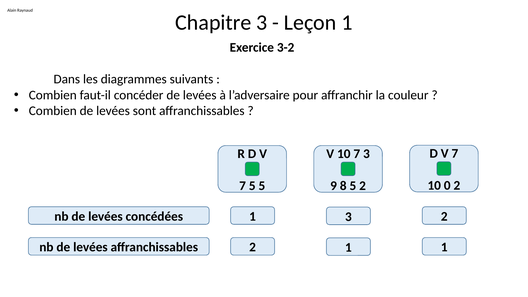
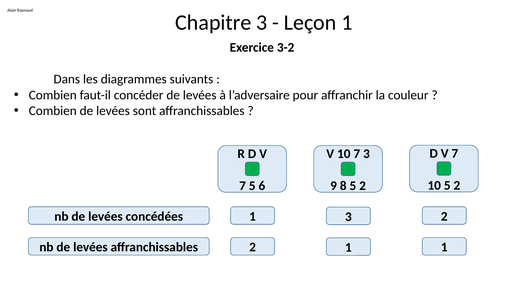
10 0: 0 -> 5 (447, 185)
5 5: 5 -> 6 (262, 186)
